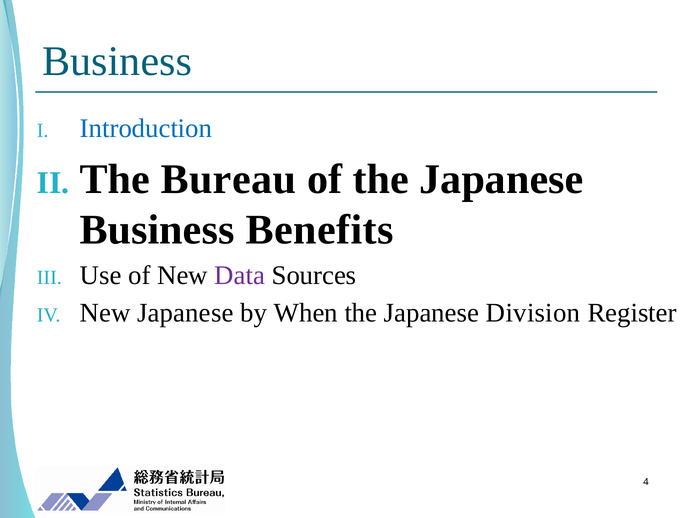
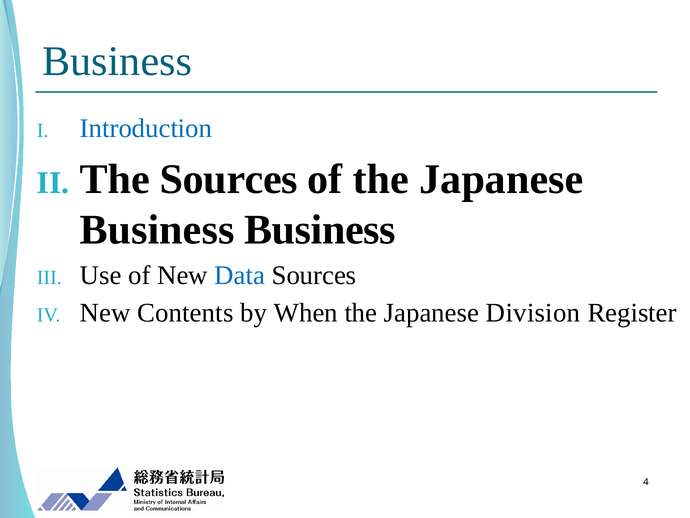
The Bureau: Bureau -> Sources (229, 179)
Business Benefits: Benefits -> Business (320, 230)
Data colour: purple -> blue (240, 275)
New Japanese: Japanese -> Contents (185, 313)
